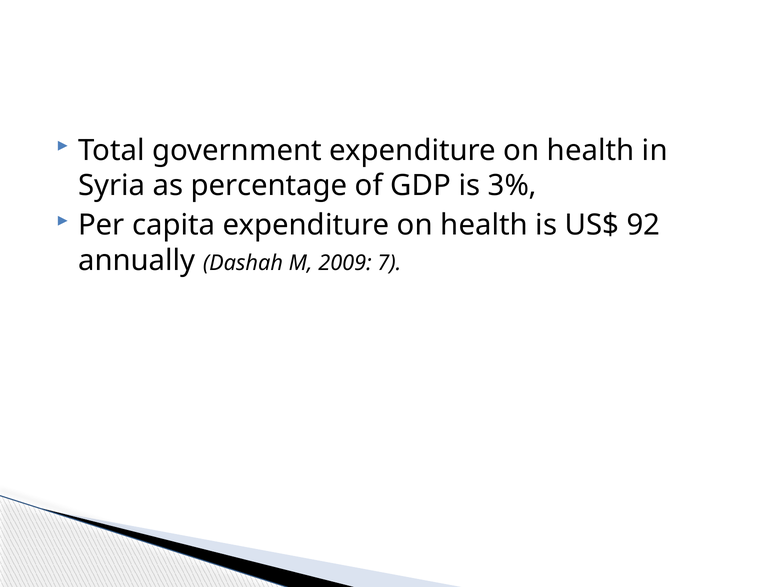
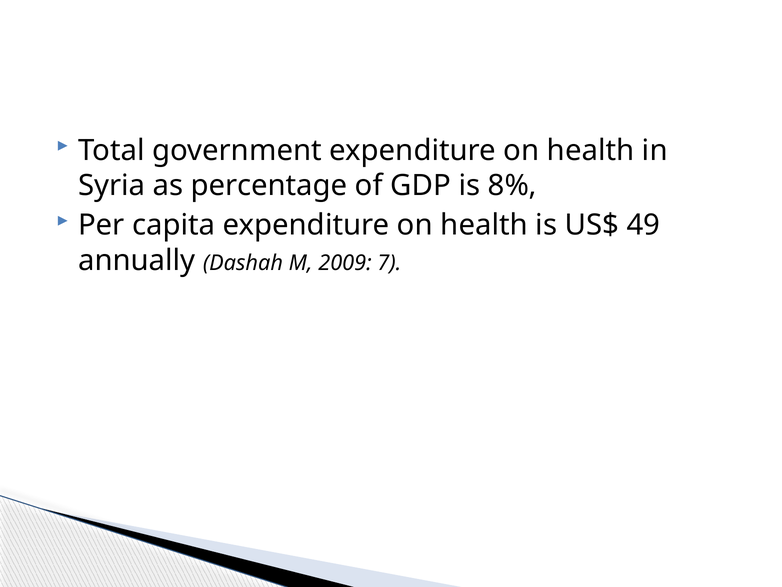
3%: 3% -> 8% (512, 185)
92: 92 -> 49 (643, 225)
